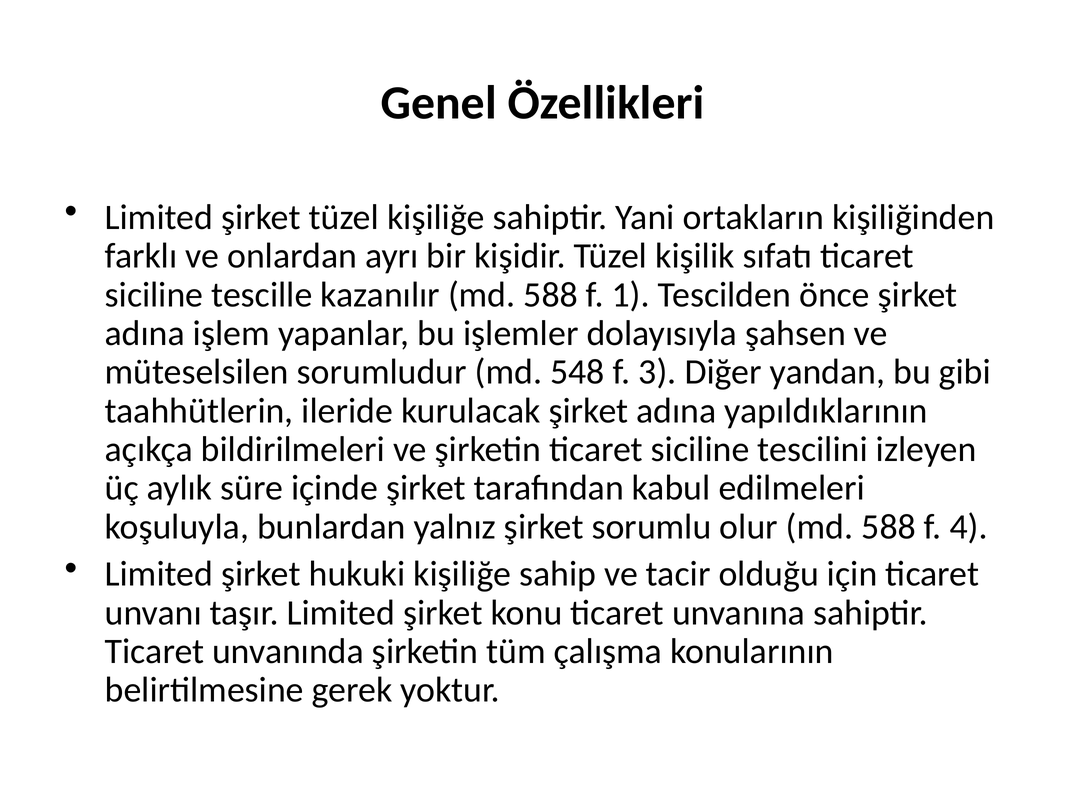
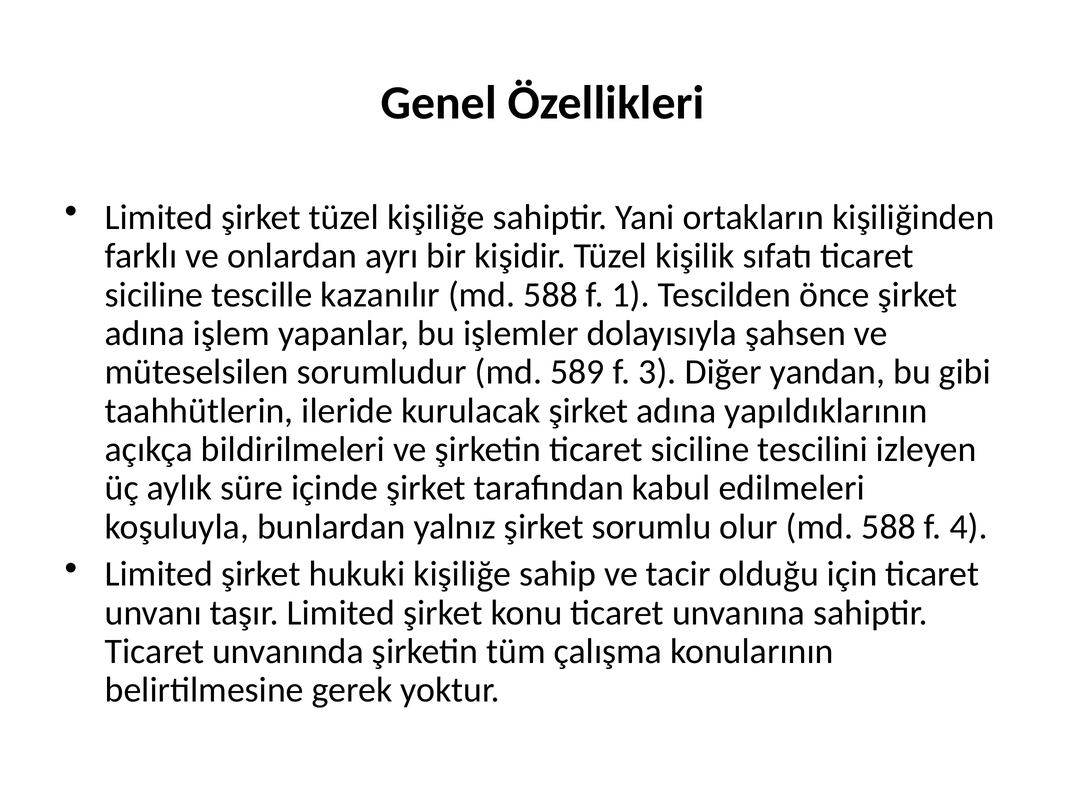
548: 548 -> 589 (577, 372)
